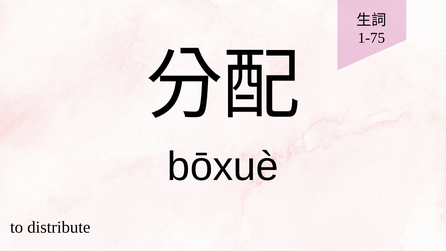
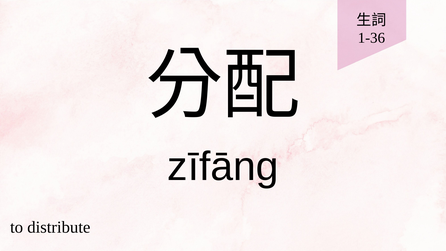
1-75: 1-75 -> 1-36 (371, 38)
bōxuè: bōxuè -> zīfāng (223, 167)
